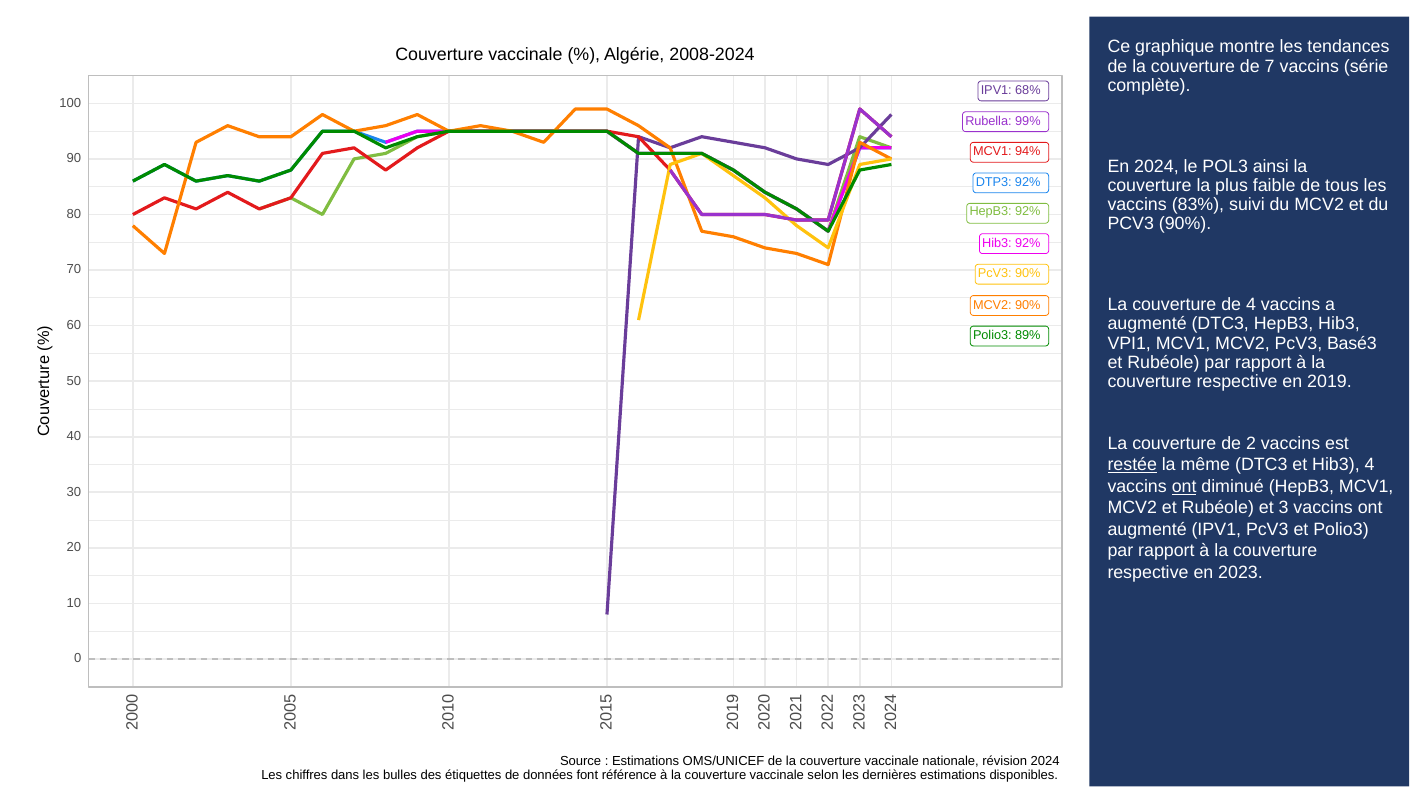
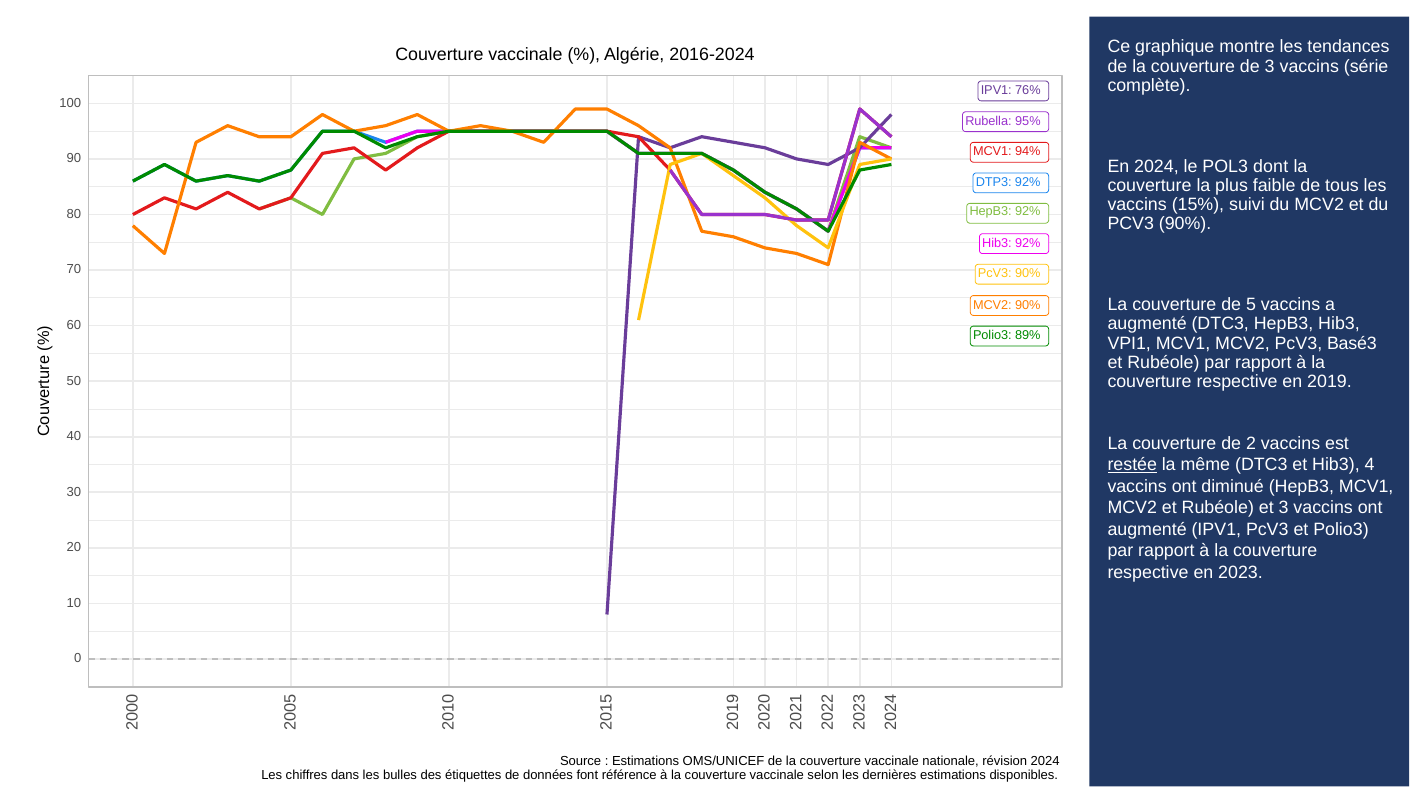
2008-2024: 2008-2024 -> 2016-2024 (712, 55)
de 7: 7 -> 3 (1270, 66)
68%: 68% -> 76% (1028, 90)
99%: 99% -> 95% (1028, 121)
ainsi: ainsi -> dont (1271, 166)
83%: 83% -> 15% (1198, 205)
de 4: 4 -> 5 (1251, 304)
ont underline: present -> none (1184, 486)
